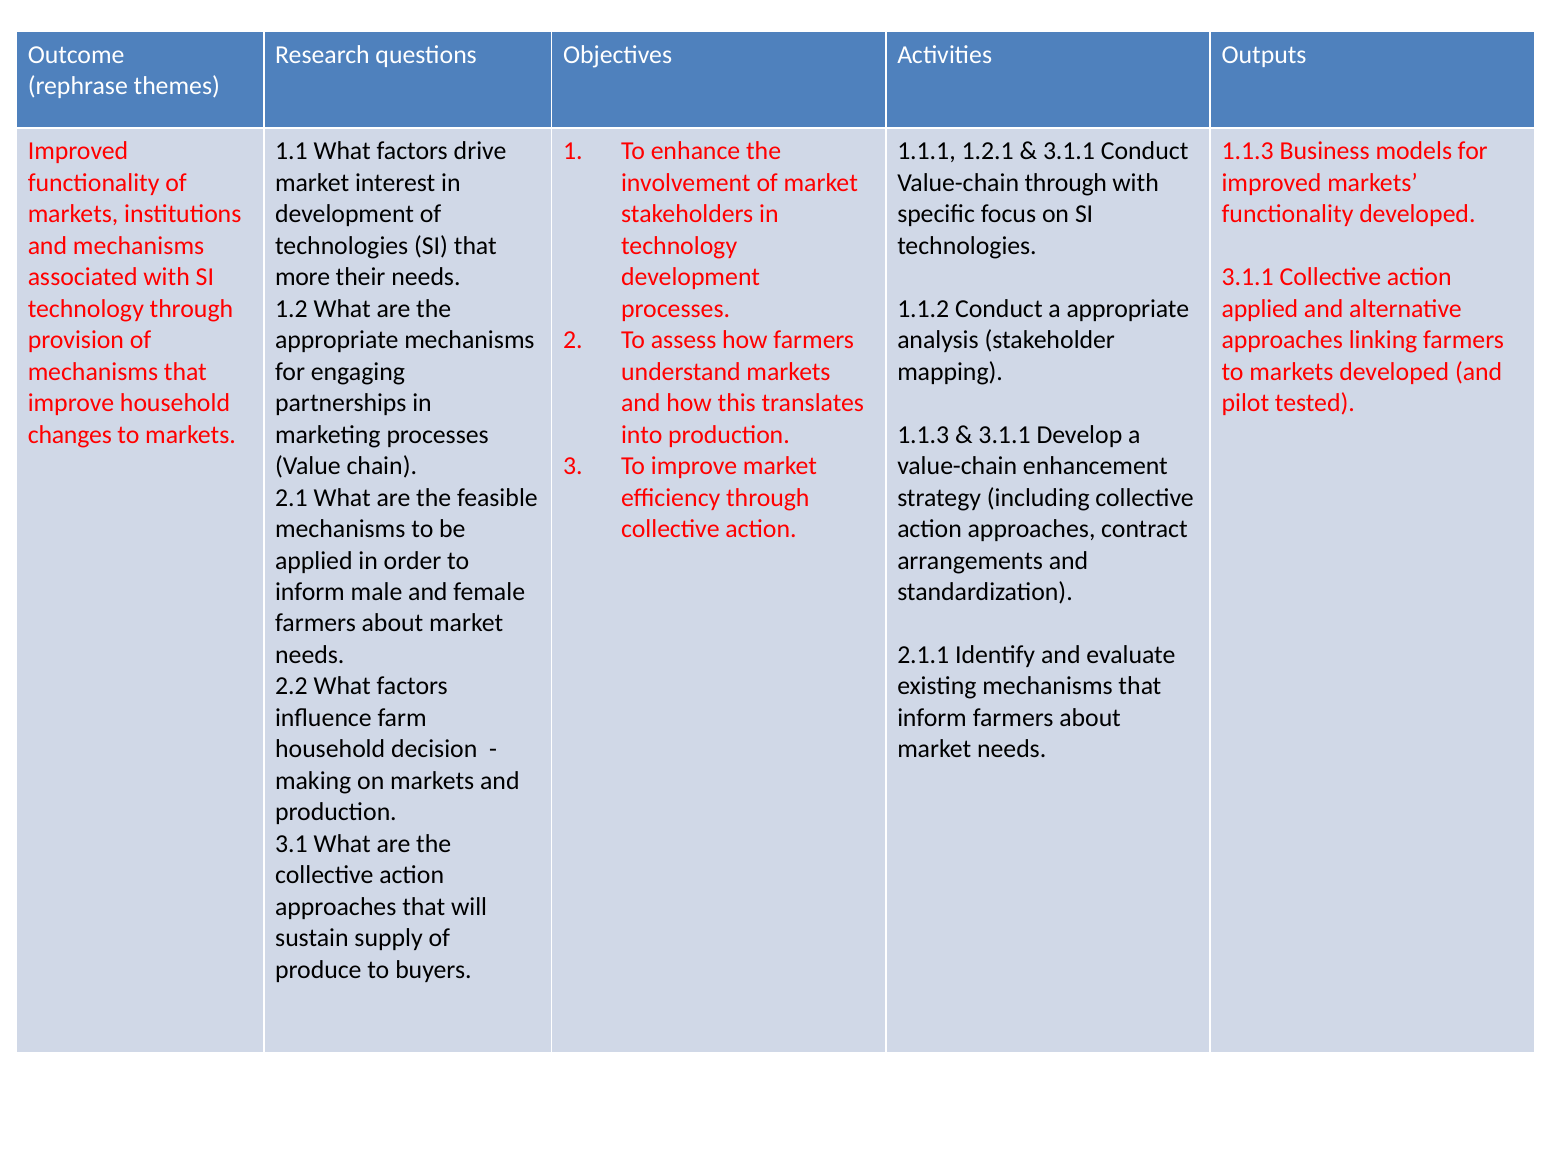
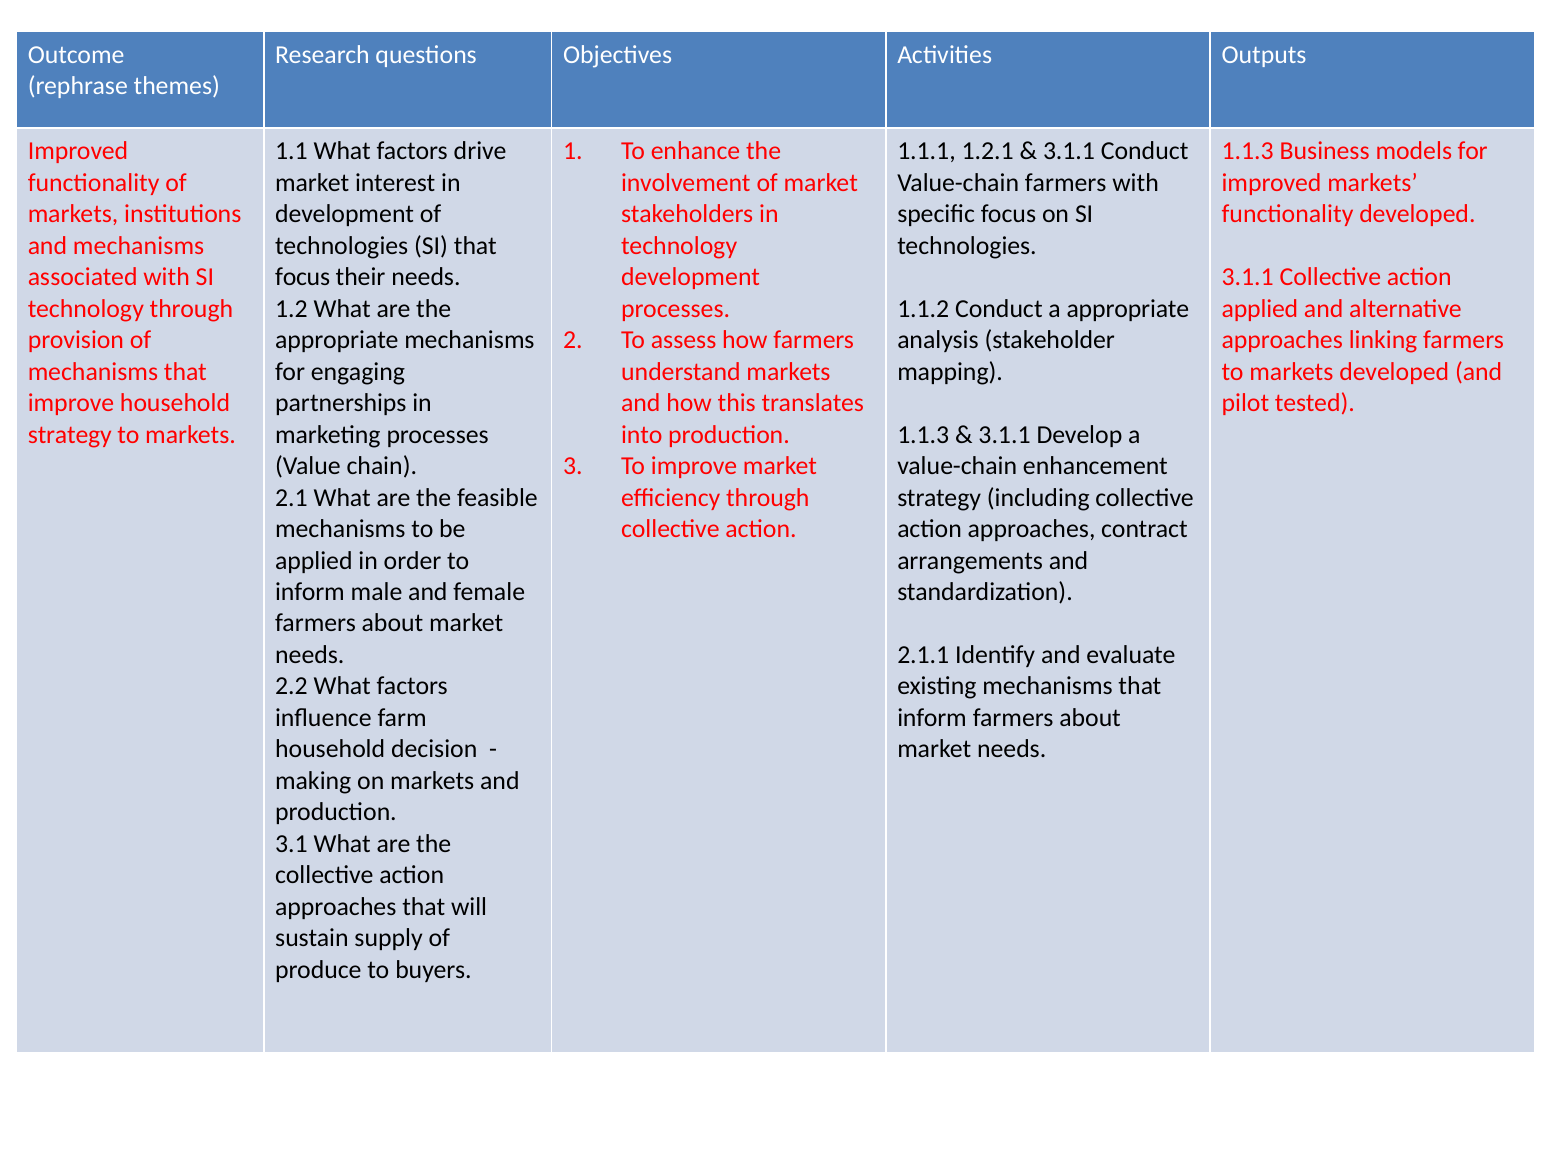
Value-chain through: through -> farmers (1066, 183)
more: more -> focus (303, 277)
changes: changes -> strategy (70, 435)
